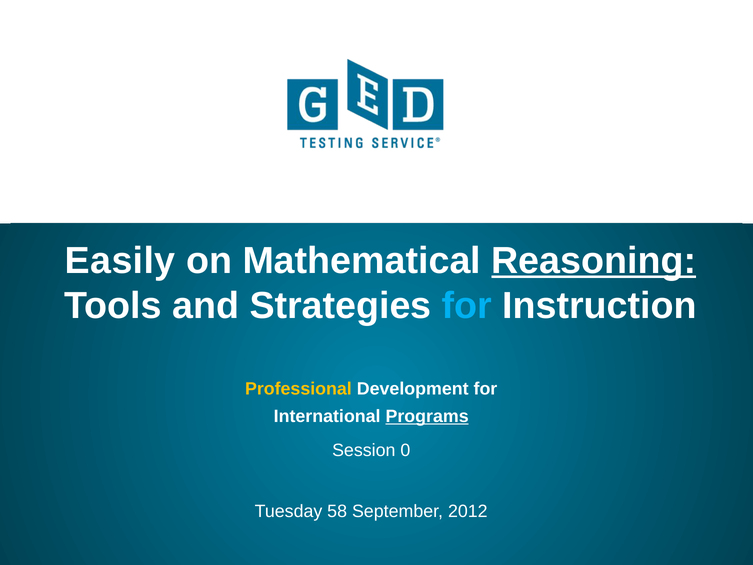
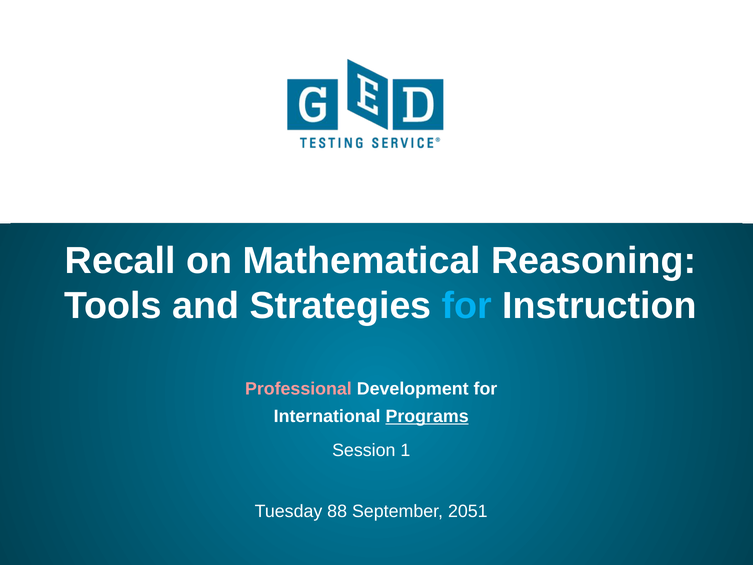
Easily: Easily -> Recall (120, 261)
Reasoning underline: present -> none (594, 261)
Professional colour: yellow -> pink (298, 389)
0: 0 -> 1 (405, 450)
58: 58 -> 88 (337, 511)
2012: 2012 -> 2051 (468, 511)
